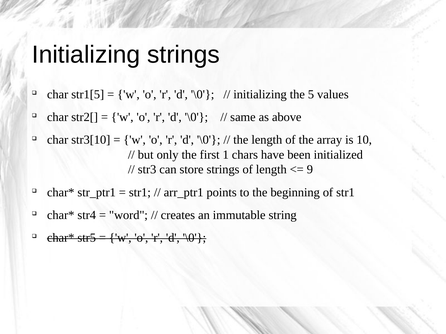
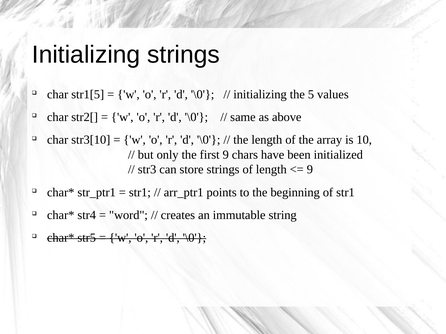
first 1: 1 -> 9 (226, 155)
